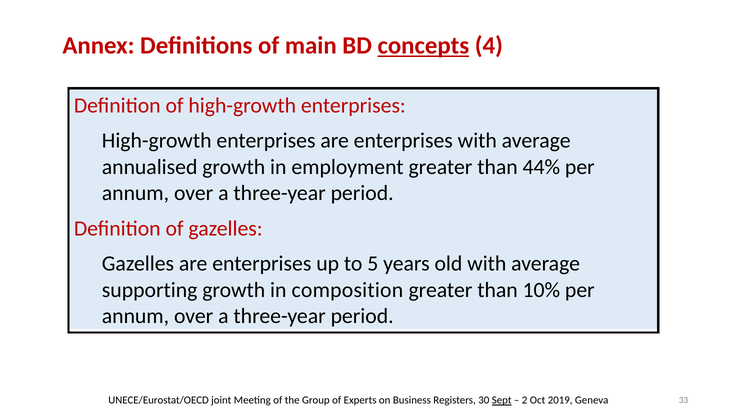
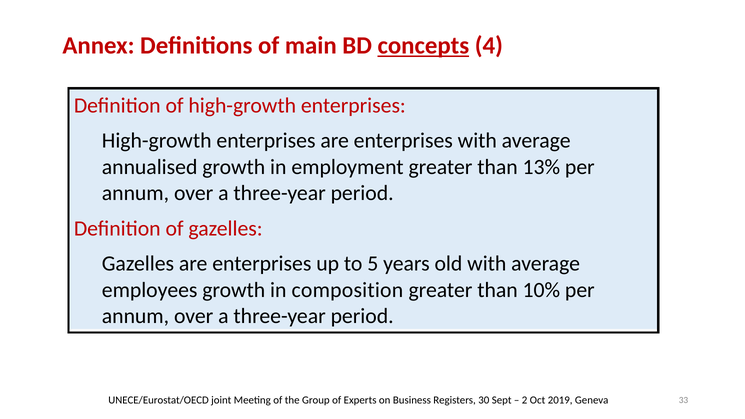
44%: 44% -> 13% (541, 167)
supporting: supporting -> employees (150, 290)
Sept underline: present -> none (502, 400)
